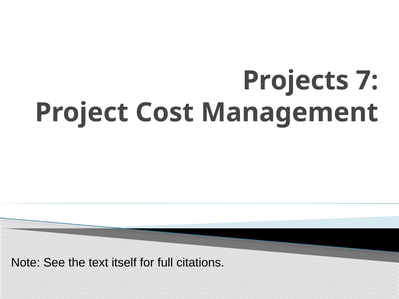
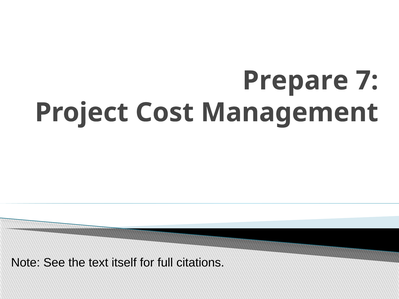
Projects: Projects -> Prepare (296, 81)
